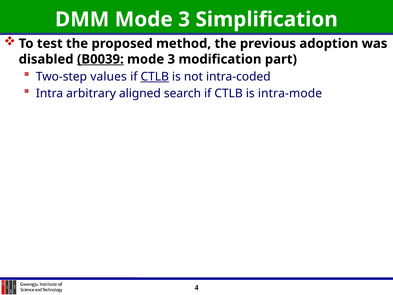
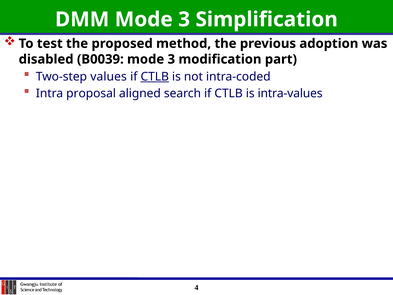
B0039 underline: present -> none (100, 59)
arbitrary: arbitrary -> proposal (91, 93)
intra-mode: intra-mode -> intra-values (290, 93)
